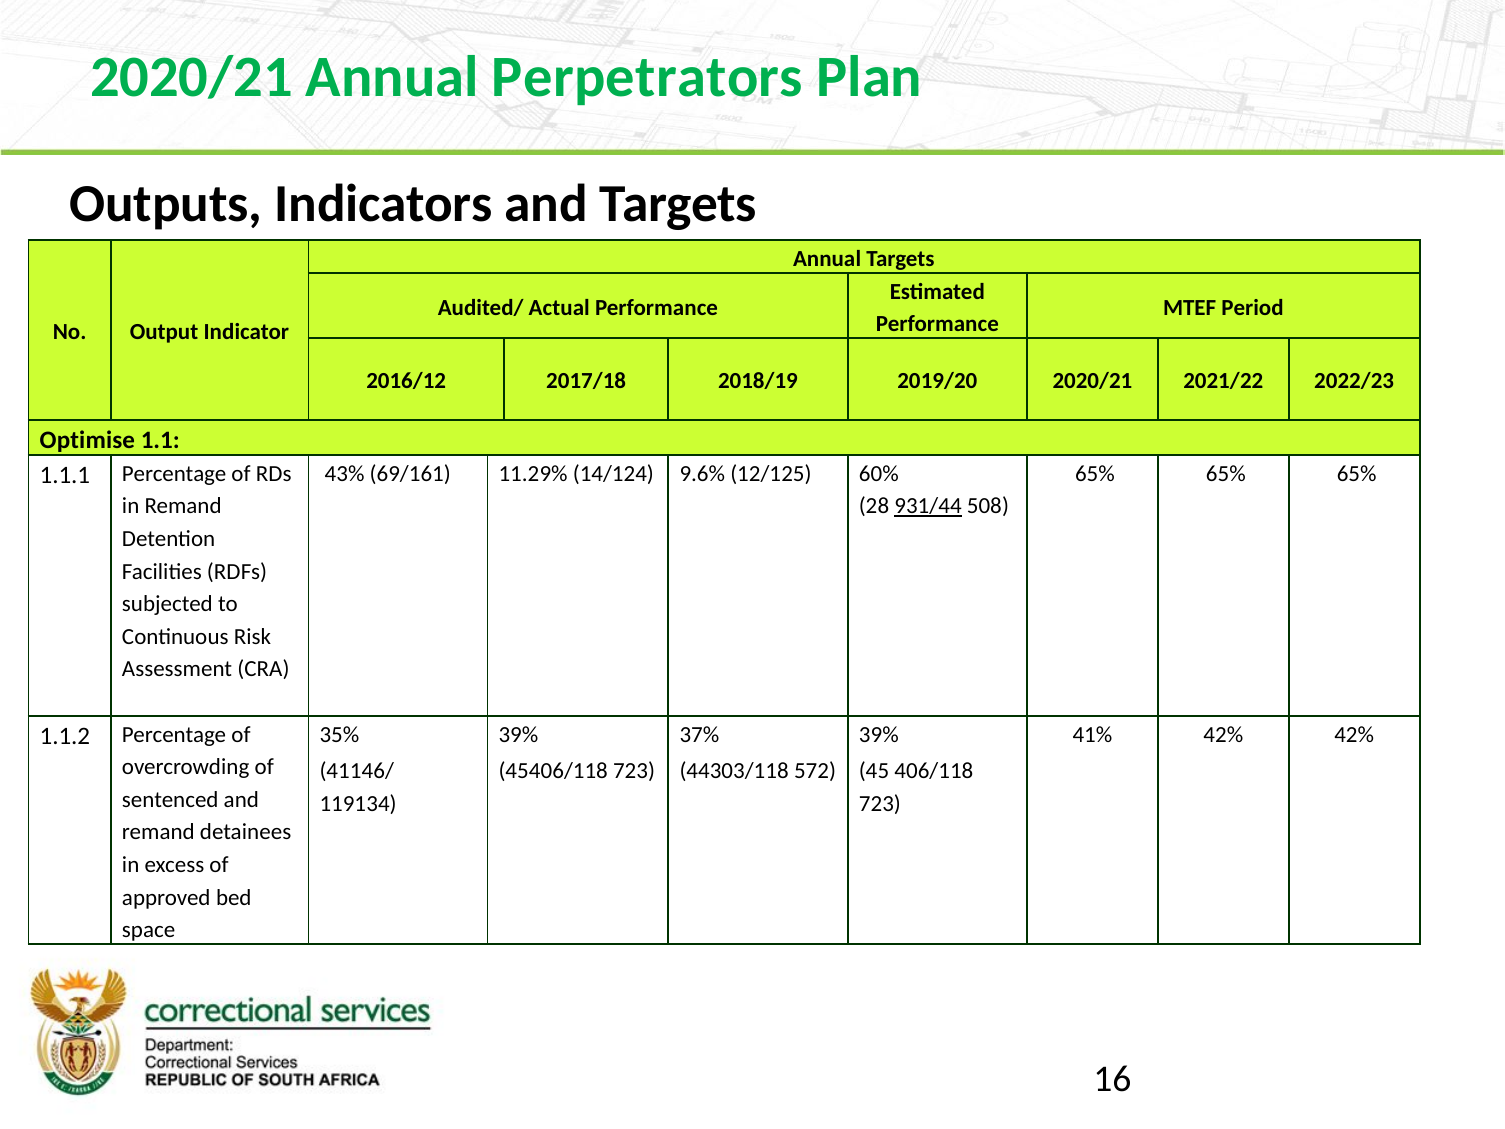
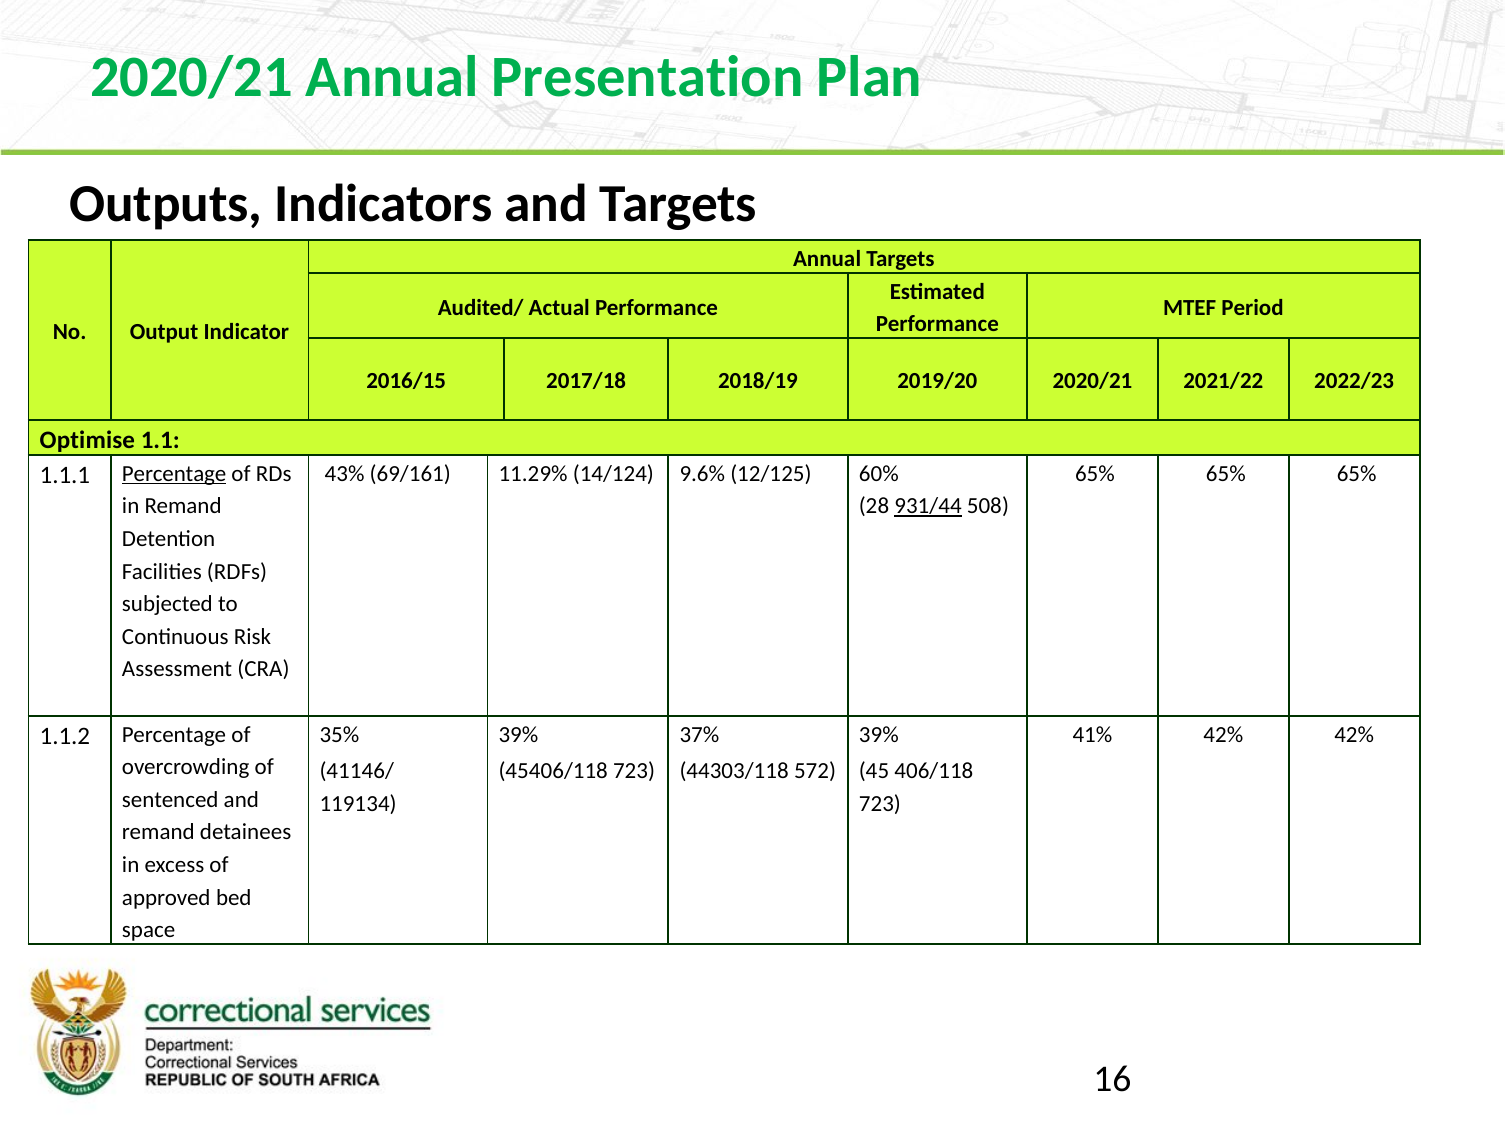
Perpetrators: Perpetrators -> Presentation (648, 77)
2016/12: 2016/12 -> 2016/15 (406, 381)
Percentage underline: none -> present (174, 474)
